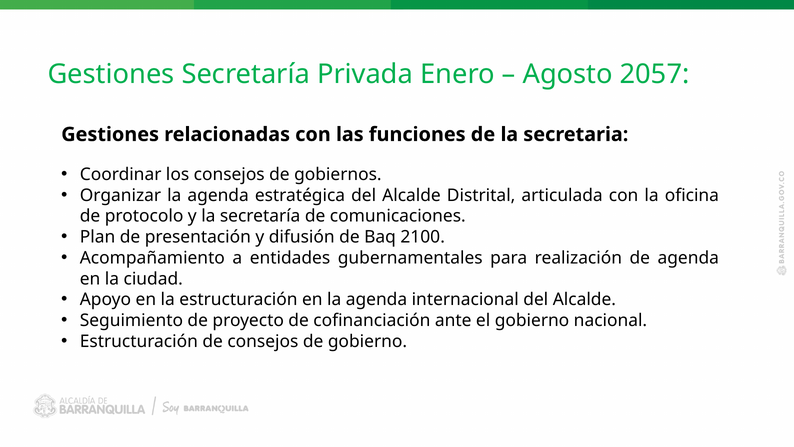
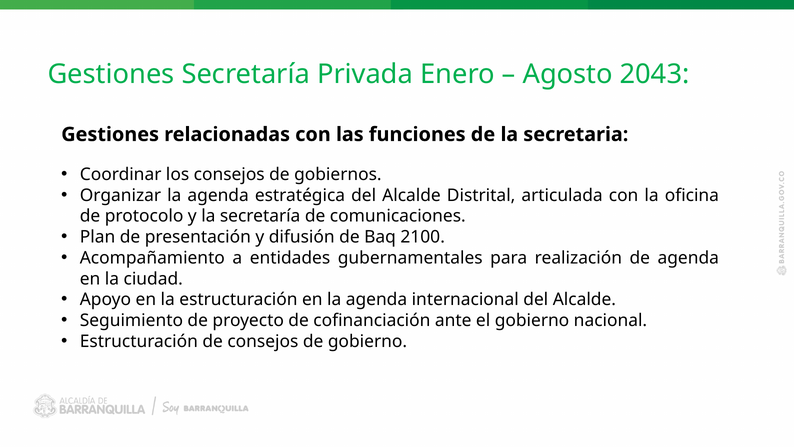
2057: 2057 -> 2043 (655, 74)
